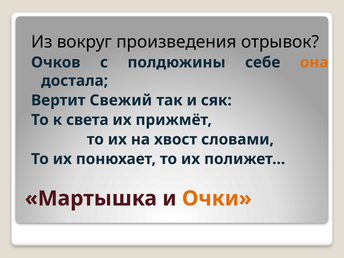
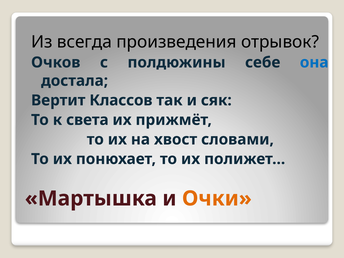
вокруг: вокруг -> всегда (84, 42)
она colour: orange -> blue (314, 62)
Свежий: Свежий -> Классов (121, 100)
